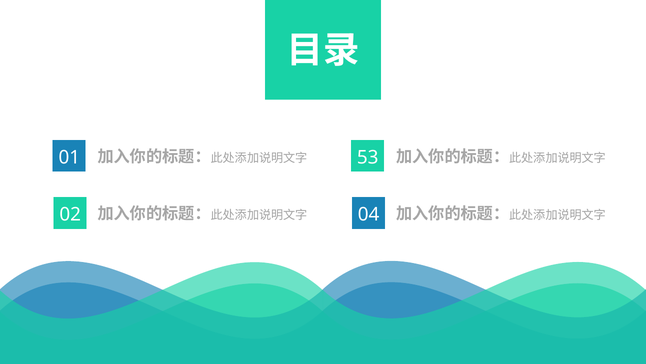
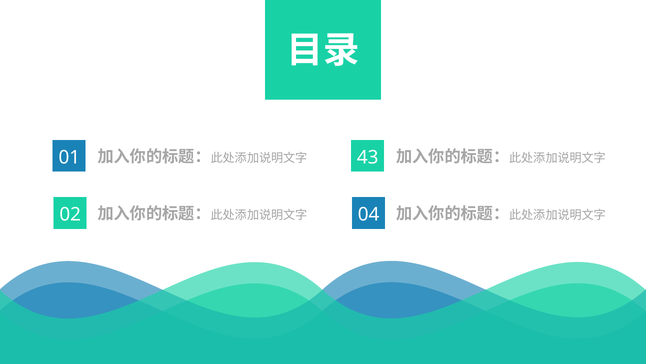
53: 53 -> 43 (368, 157)
